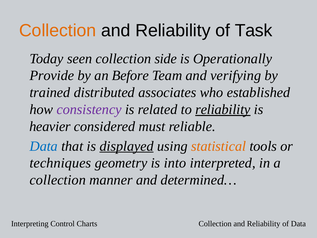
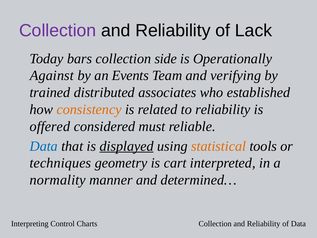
Collection colour: orange -> purple (58, 31)
Task: Task -> Lack (254, 31)
seen: seen -> bars (80, 59)
Provide: Provide -> Against (52, 75)
Before: Before -> Events (130, 75)
consistency colour: purple -> orange (89, 109)
reliability underline: present -> none (223, 109)
heavier: heavier -> offered (50, 126)
into: into -> cart (175, 163)
collection: collection -> normality (58, 180)
